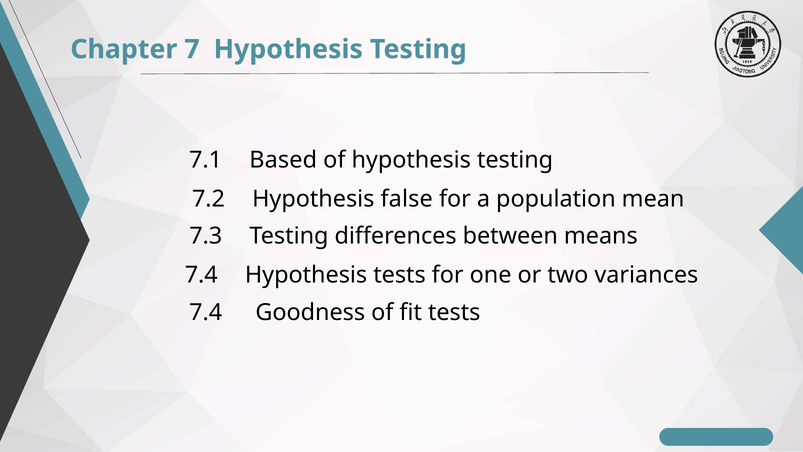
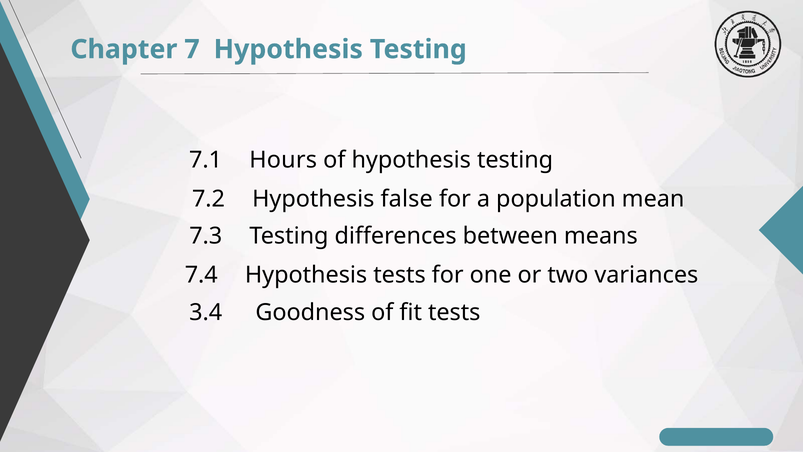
Based: Based -> Hours (283, 160)
7.4: 7.4 -> 3.4 (206, 312)
